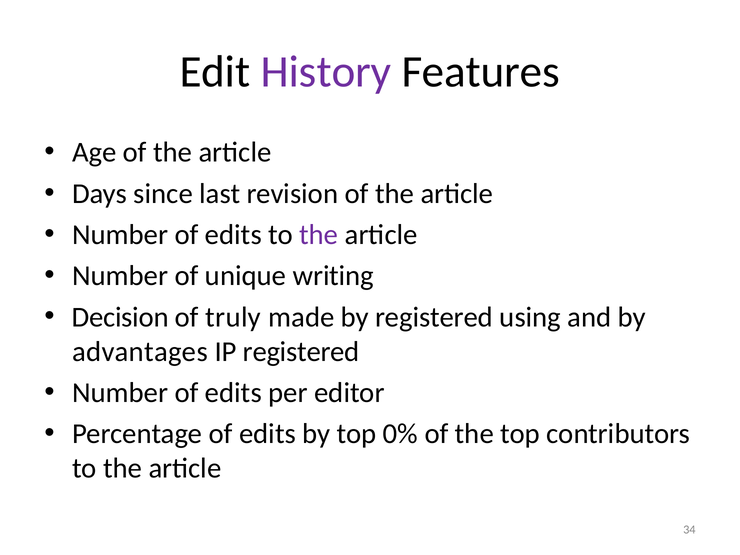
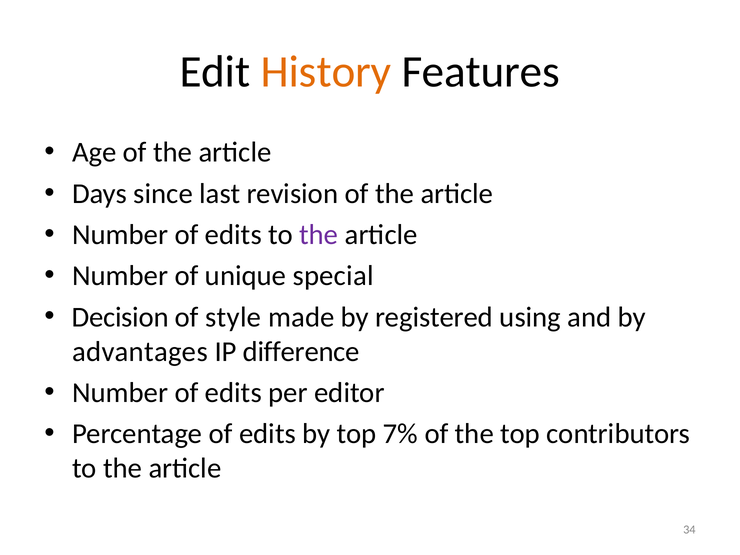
History colour: purple -> orange (326, 72)
writing: writing -> special (333, 276)
truly: truly -> style (233, 317)
IP registered: registered -> difference (301, 352)
0%: 0% -> 7% (400, 434)
